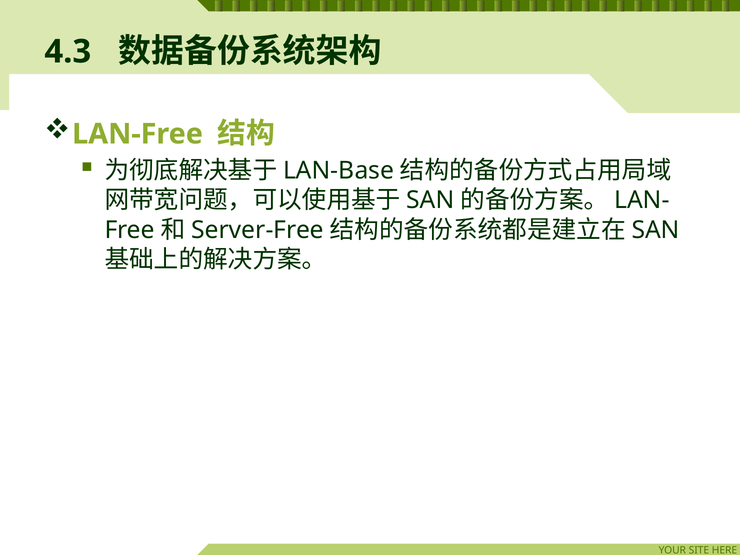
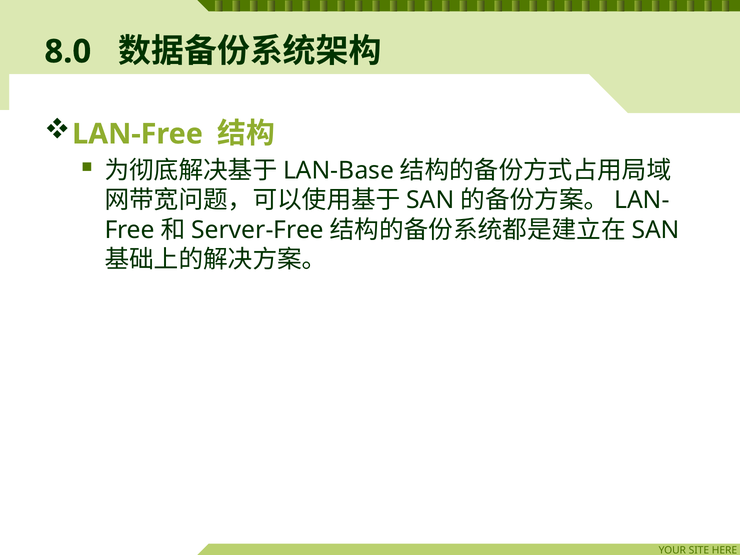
4.3: 4.3 -> 8.0 (68, 52)
